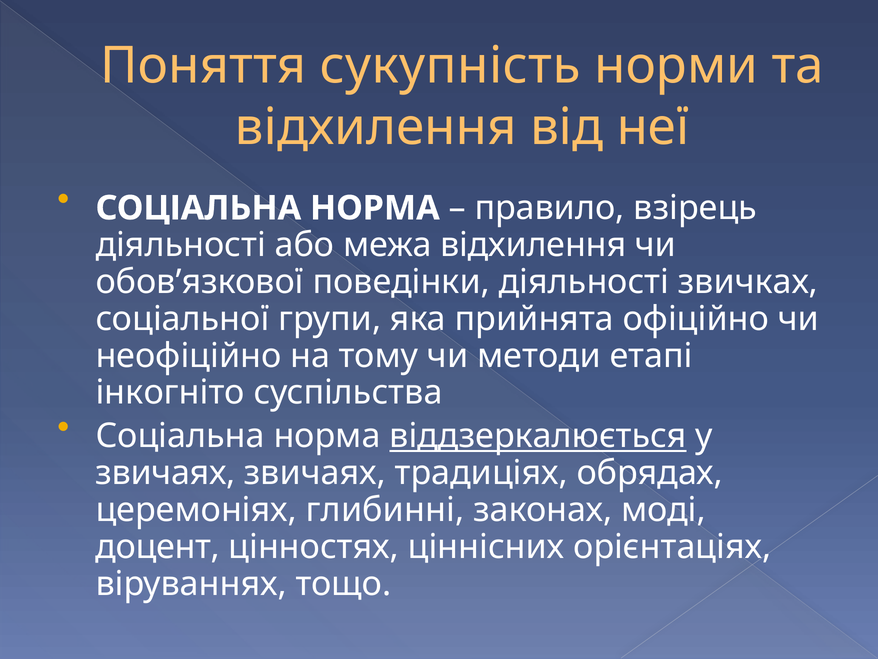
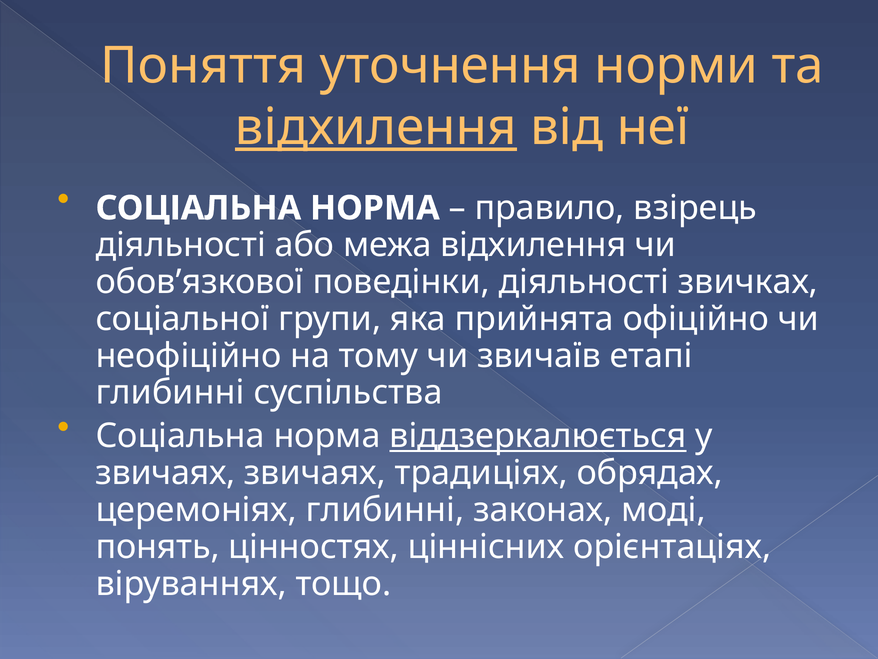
сукупність: сукупність -> уточнення (450, 66)
відхилення underline: none -> present (376, 127)
методи: методи -> звичаїв (539, 356)
інкогніто: інкогніто -> глибинні (170, 392)
доцент: доцент -> понять (158, 547)
